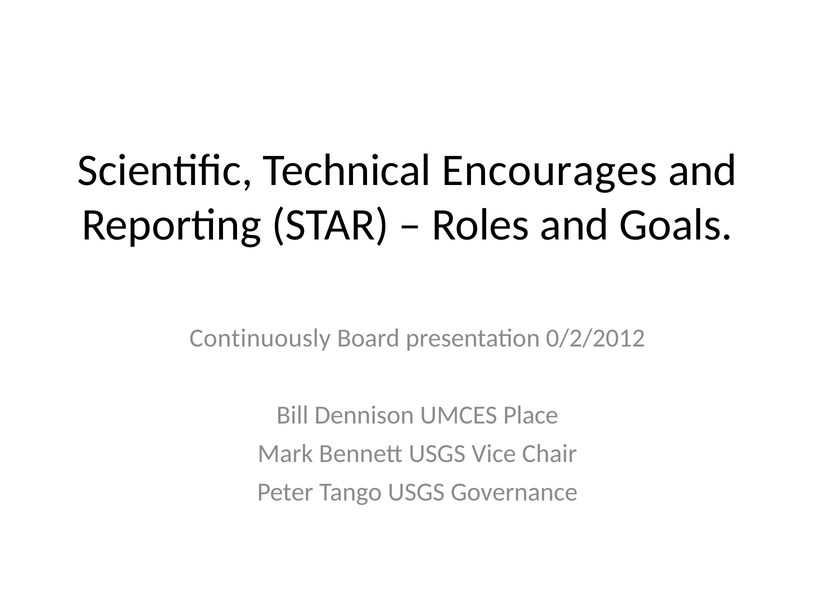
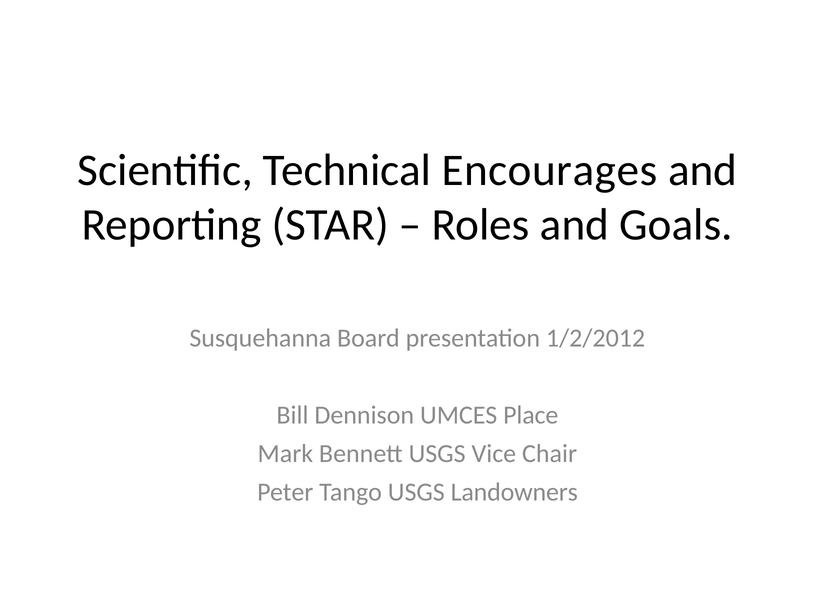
Continuously: Continuously -> Susquehanna (260, 338)
0/2/2012: 0/2/2012 -> 1/2/2012 (596, 338)
Governance: Governance -> Landowners (514, 492)
